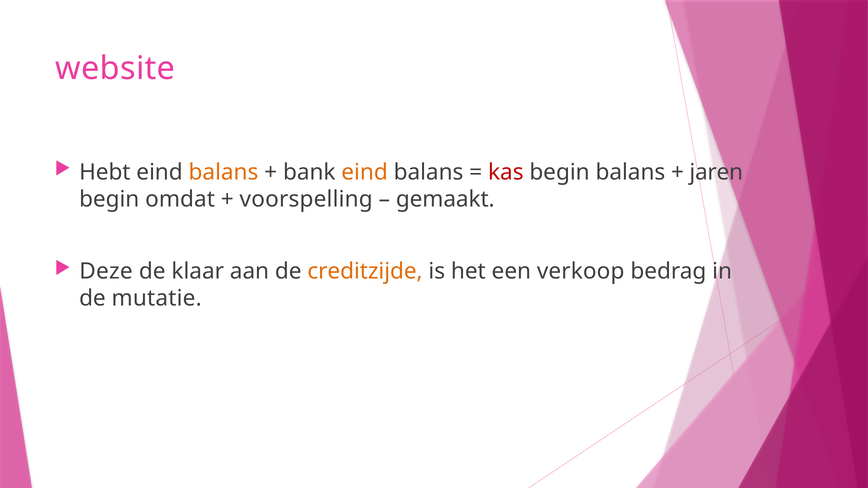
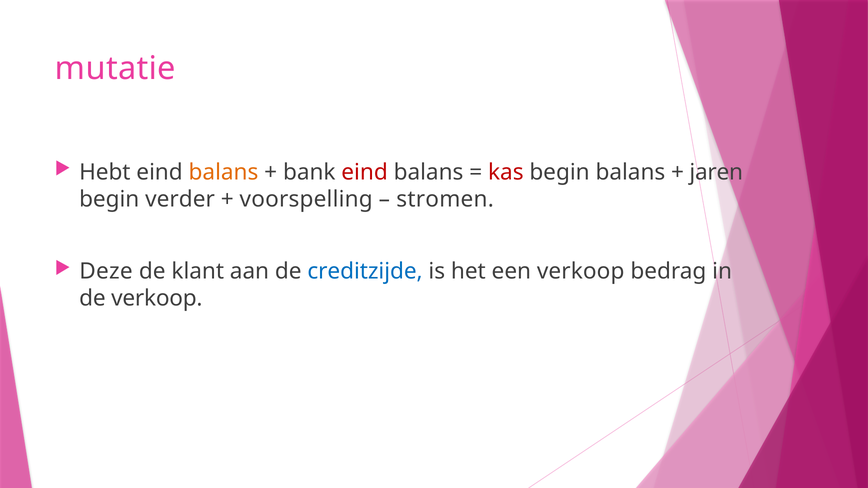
website: website -> mutatie (115, 68)
eind colour: orange -> red (365, 172)
omdat: omdat -> verder (180, 199)
gemaakt: gemaakt -> stromen (445, 199)
klaar: klaar -> klant (198, 272)
creditzijde colour: orange -> blue (365, 272)
de mutatie: mutatie -> verkoop (157, 299)
